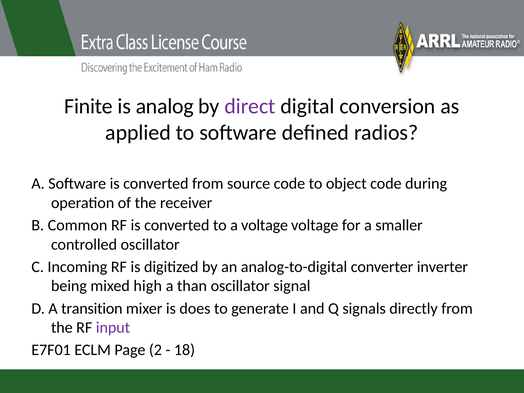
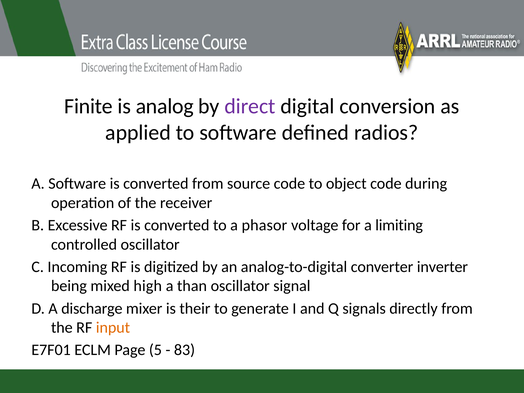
Common: Common -> Excessive (78, 225)
a voltage: voltage -> phasor (264, 225)
smaller: smaller -> limiting (399, 225)
transition: transition -> discharge (92, 308)
does: does -> their (195, 308)
input colour: purple -> orange (113, 328)
2: 2 -> 5 (155, 350)
18: 18 -> 83 (185, 350)
